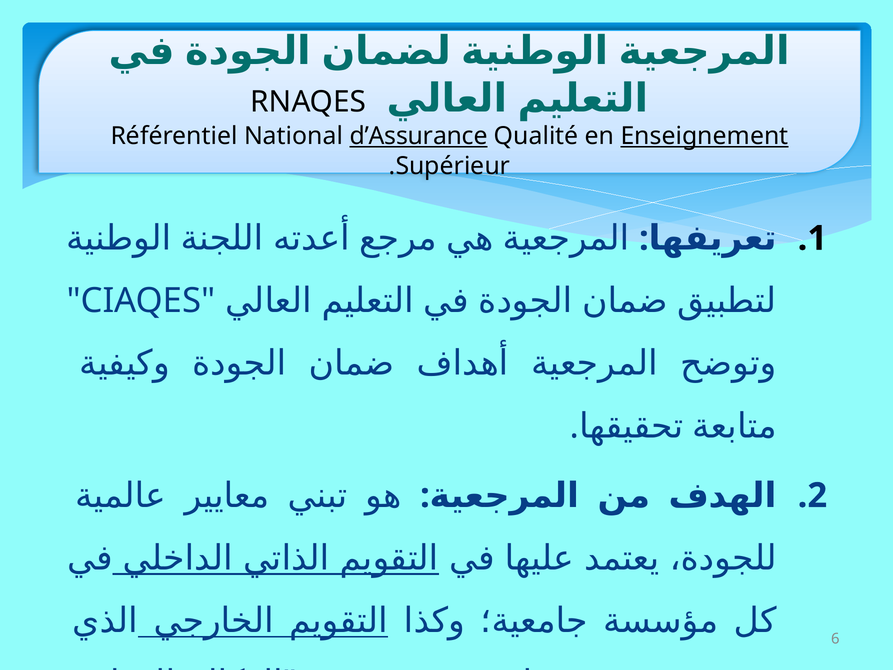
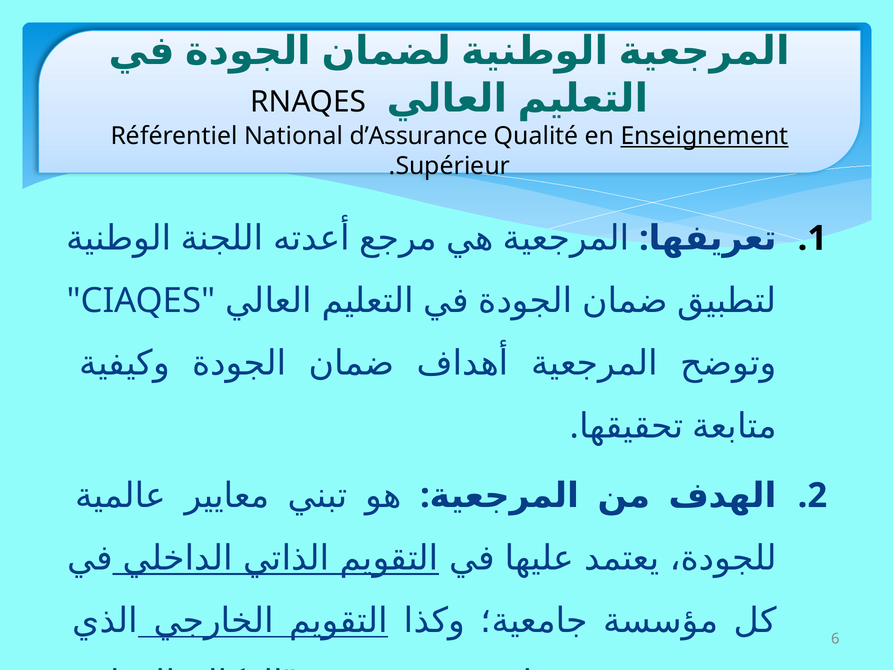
d’Assurance underline: present -> none (419, 136)
